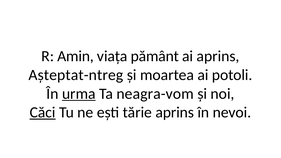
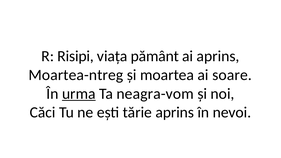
Amin: Amin -> Risipi (76, 56)
Așteptat-ntreg: Așteptat-ntreg -> Moartea-ntreg (76, 75)
potoli: potoli -> soare (232, 75)
Căci underline: present -> none (43, 112)
